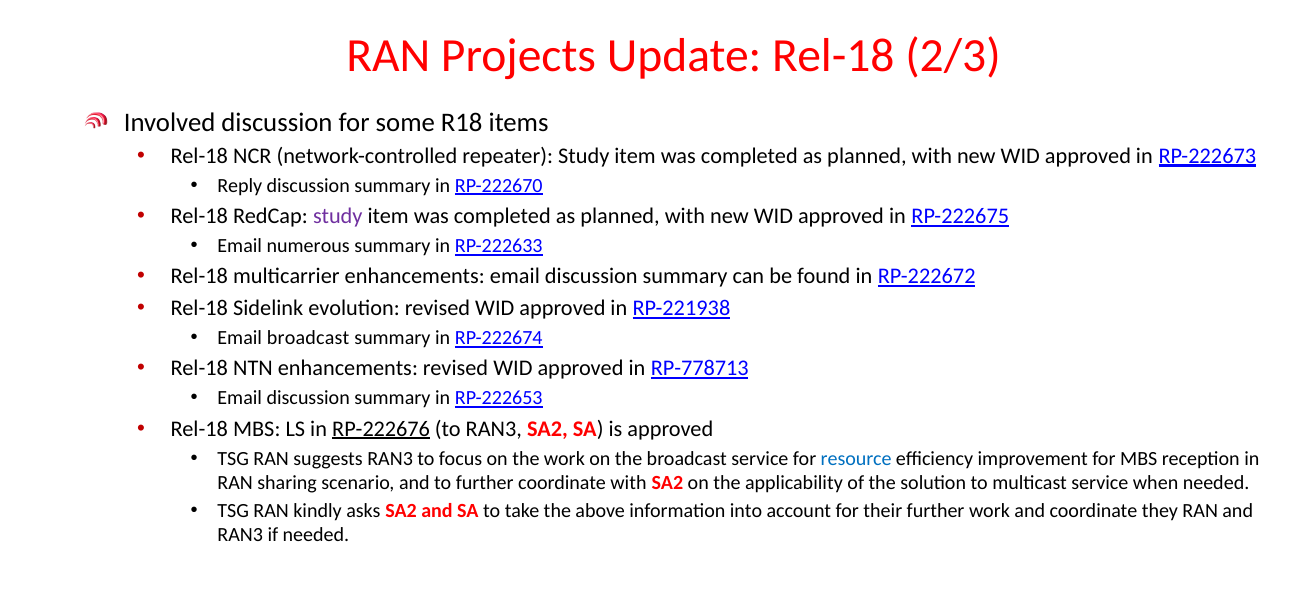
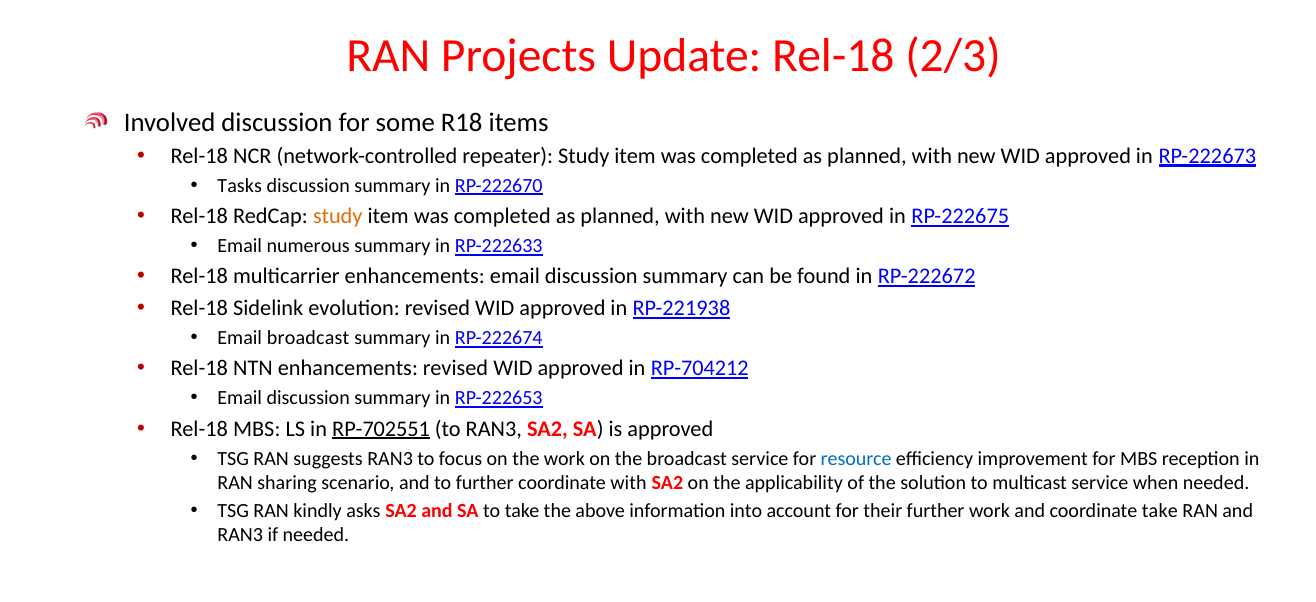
Reply: Reply -> Tasks (240, 186)
study colour: purple -> orange (338, 216)
RP-778713: RP-778713 -> RP-704212 (700, 368)
RP-222676: RP-222676 -> RP-702551 (381, 429)
coordinate they: they -> take (1160, 511)
